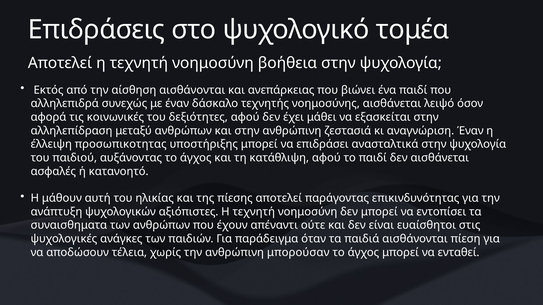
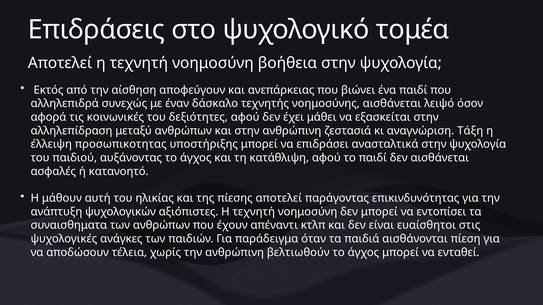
αίσθηση αισθάνονται: αισθάνονται -> αποφεύγουν (192, 90)
αναγνώριση Έναν: Έναν -> Τάξη (470, 131)
ούτε: ούτε -> κτλπ (313, 226)
μπορούσαν: μπορούσαν -> βελτιωθούν (298, 253)
